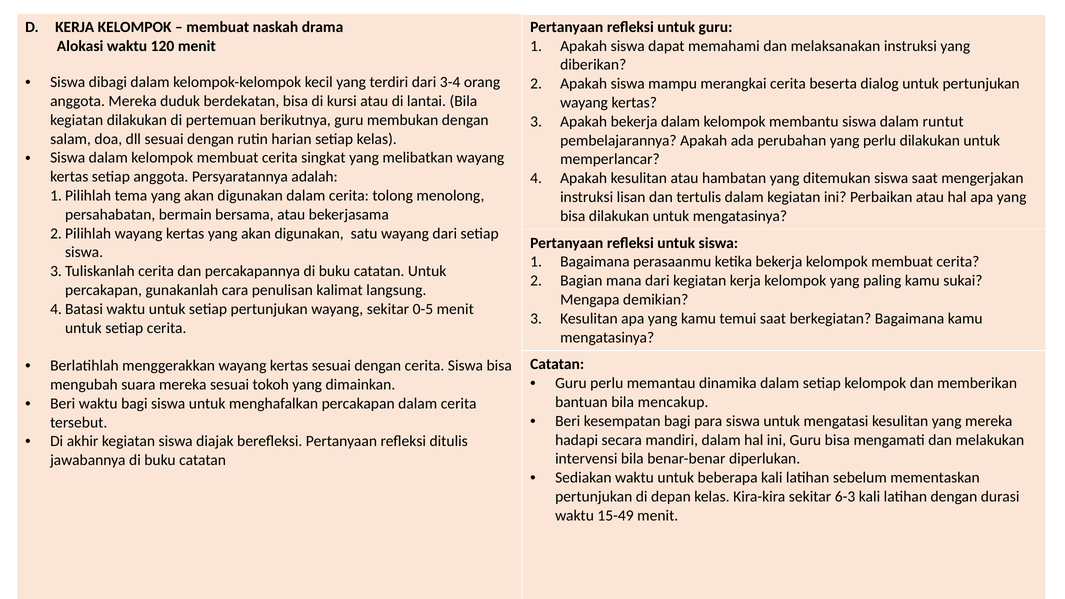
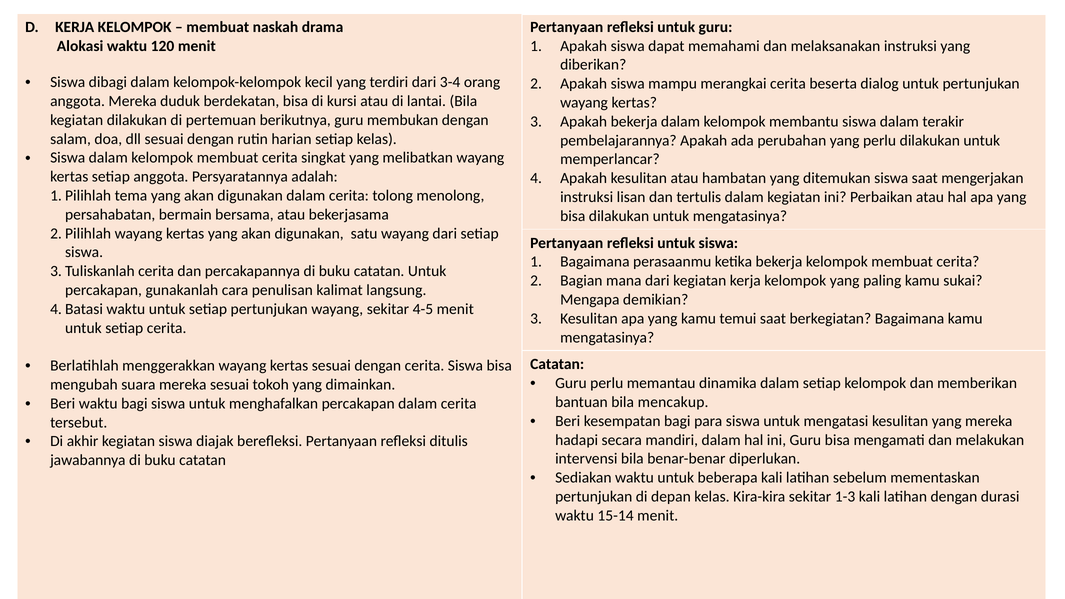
runtut: runtut -> terakir (943, 122)
0-5: 0-5 -> 4-5 (423, 309)
6-3: 6-3 -> 1-3 (845, 497)
15-49: 15-49 -> 15-14 (616, 516)
